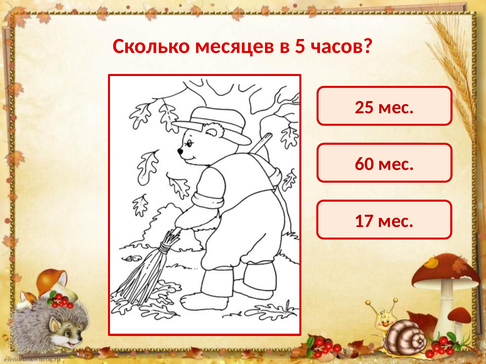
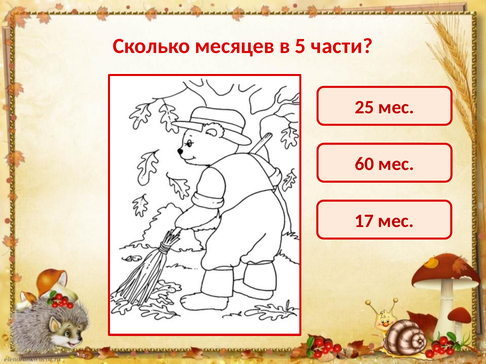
часов: часов -> части (342, 46)
